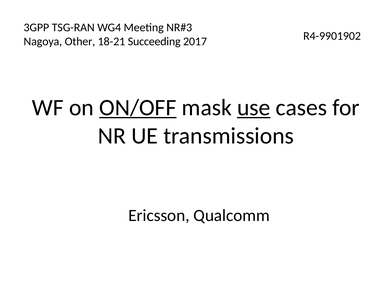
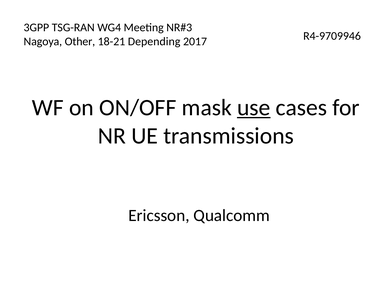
R4-9901902: R4-9901902 -> R4-9709946 (332, 36)
Succeeding: Succeeding -> Depending (154, 42)
ON/OFF underline: present -> none (138, 108)
